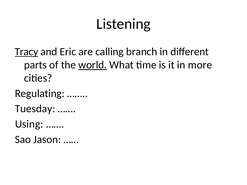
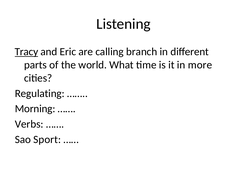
world underline: present -> none (93, 65)
Tuesday: Tuesday -> Morning (35, 109)
Using: Using -> Verbs (29, 124)
Jason: Jason -> Sport (47, 140)
